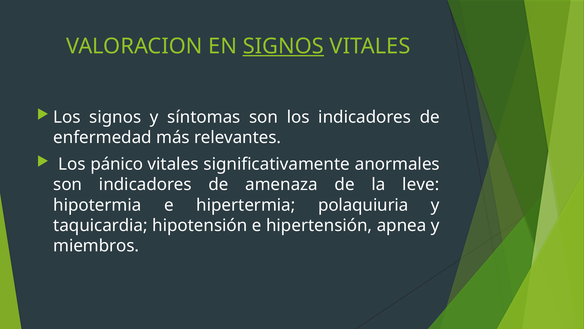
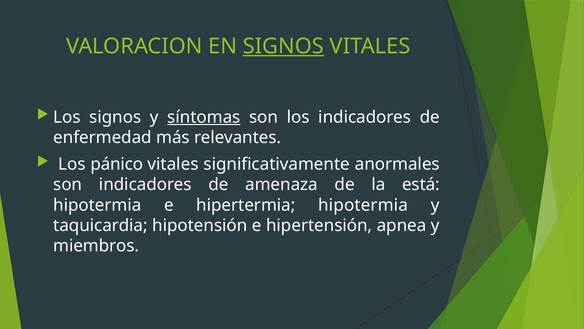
síntomas underline: none -> present (204, 117)
leve: leve -> está (421, 184)
hipertermia polaquiuria: polaquiuria -> hipotermia (363, 205)
